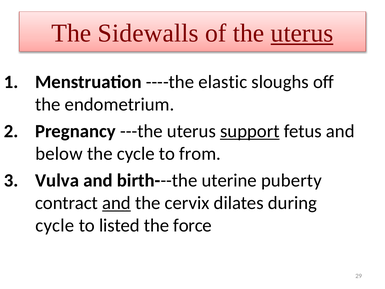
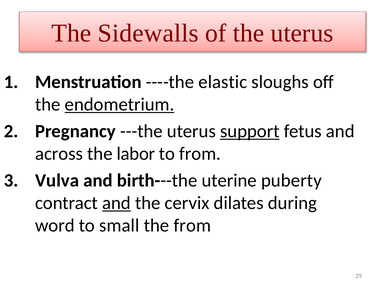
uterus underline: present -> none (302, 33)
endometrium underline: none -> present (120, 104)
below: below -> across (59, 154)
the cycle: cycle -> labor (136, 154)
cycle: cycle -> word (55, 225)
listed: listed -> small (119, 225)
the force: force -> from (192, 225)
